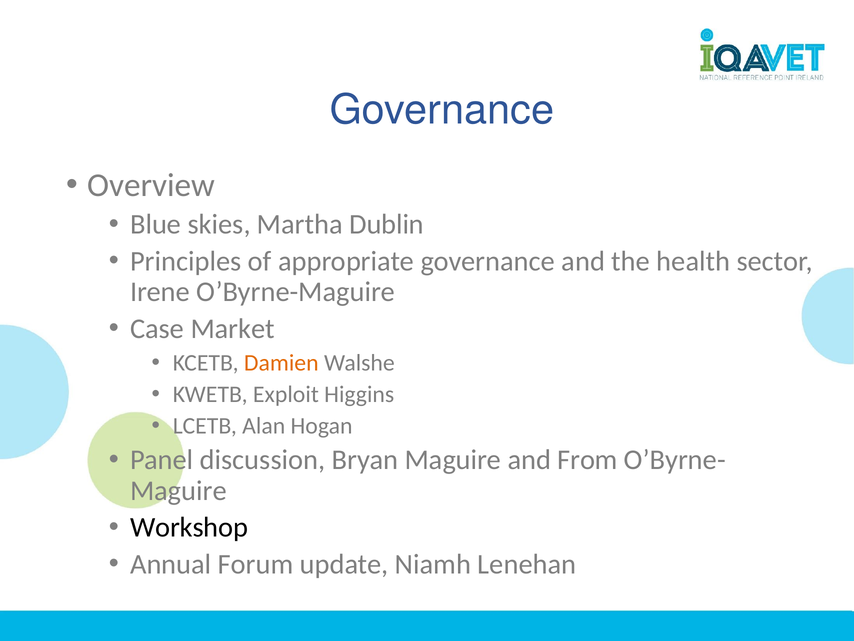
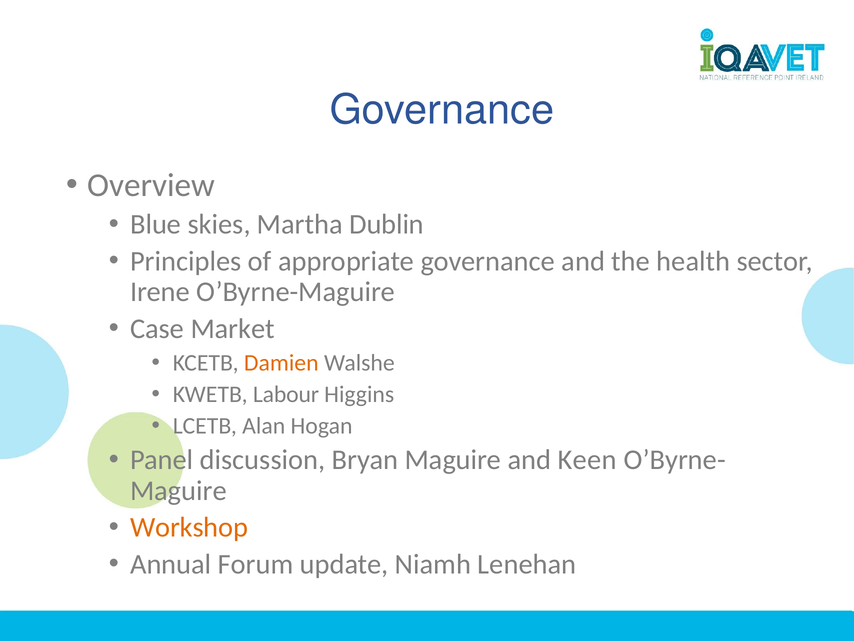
Exploit: Exploit -> Labour (286, 394)
From: From -> Keen (587, 460)
Workshop colour: black -> orange (189, 527)
